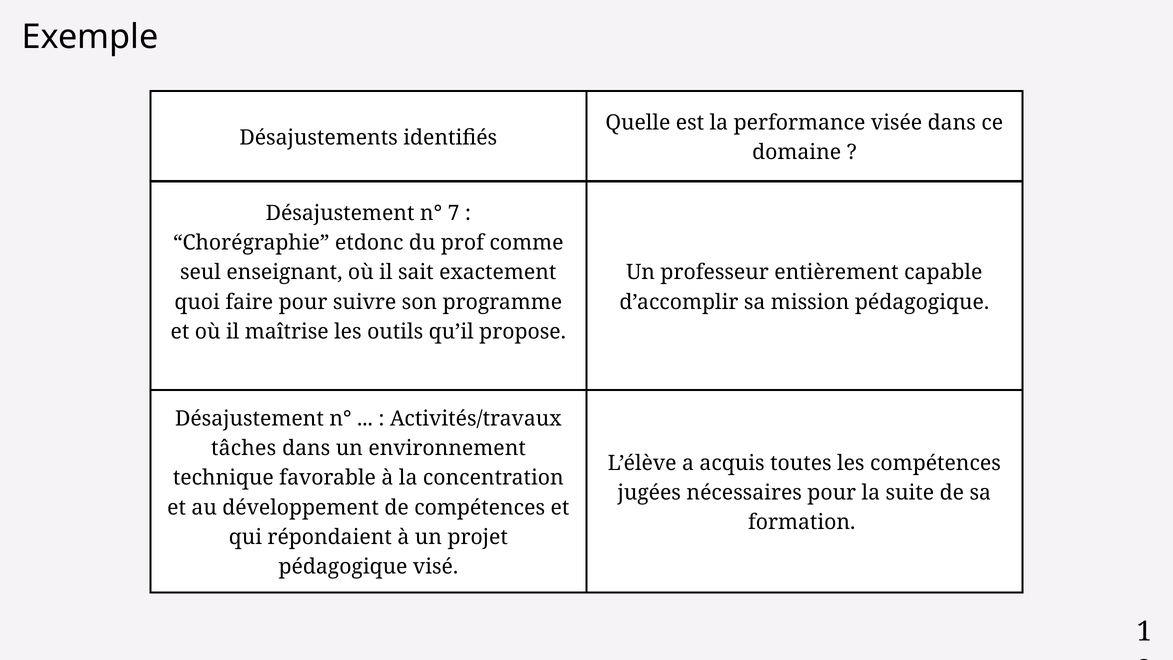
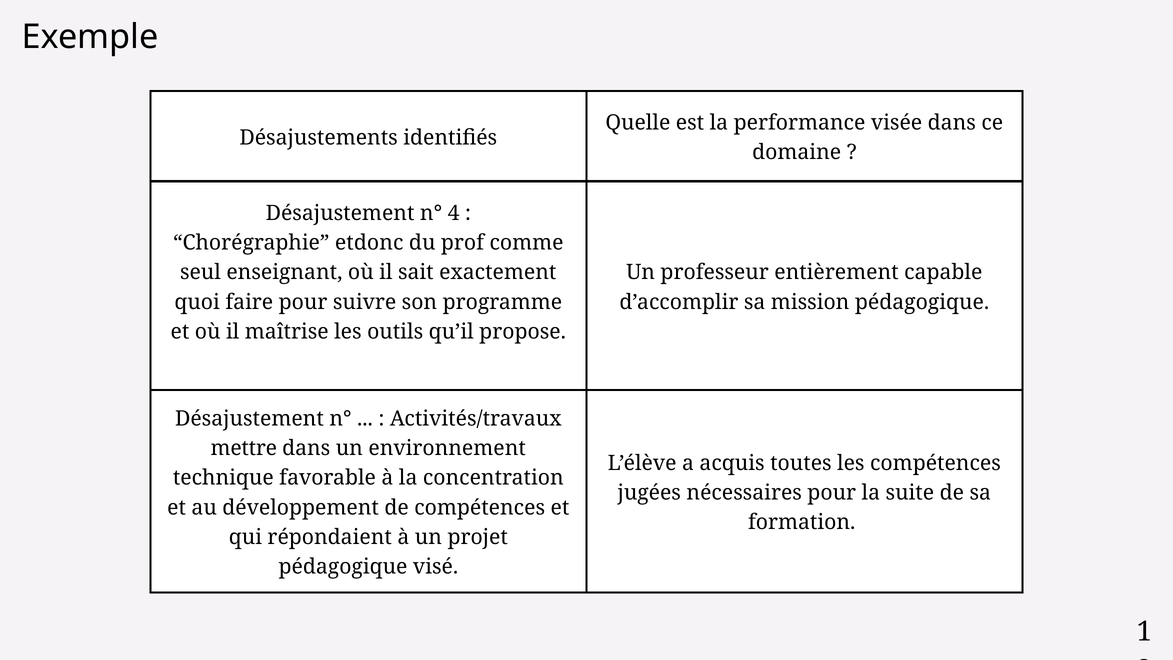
7: 7 -> 4 (454, 213)
tâches: tâches -> mettre (244, 448)
